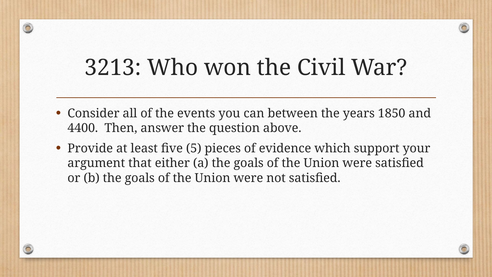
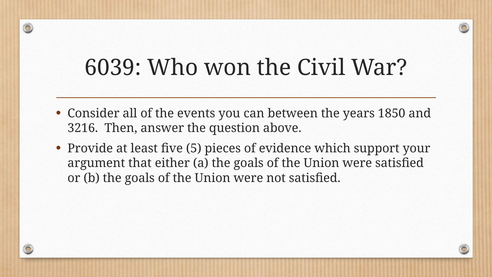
3213: 3213 -> 6039 (113, 68)
4400: 4400 -> 3216 (83, 128)
